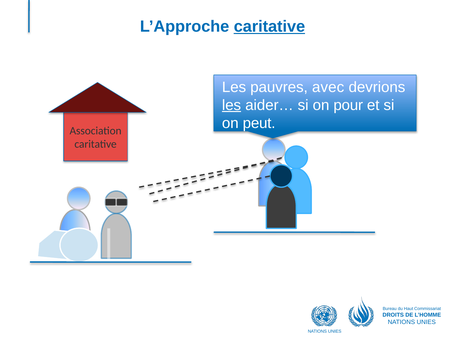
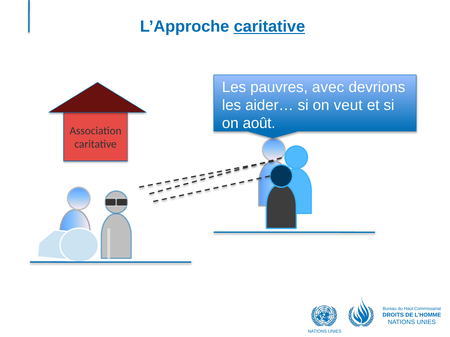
les underline: present -> none (232, 105)
pour: pour -> veut (348, 105)
peut: peut -> août (259, 123)
